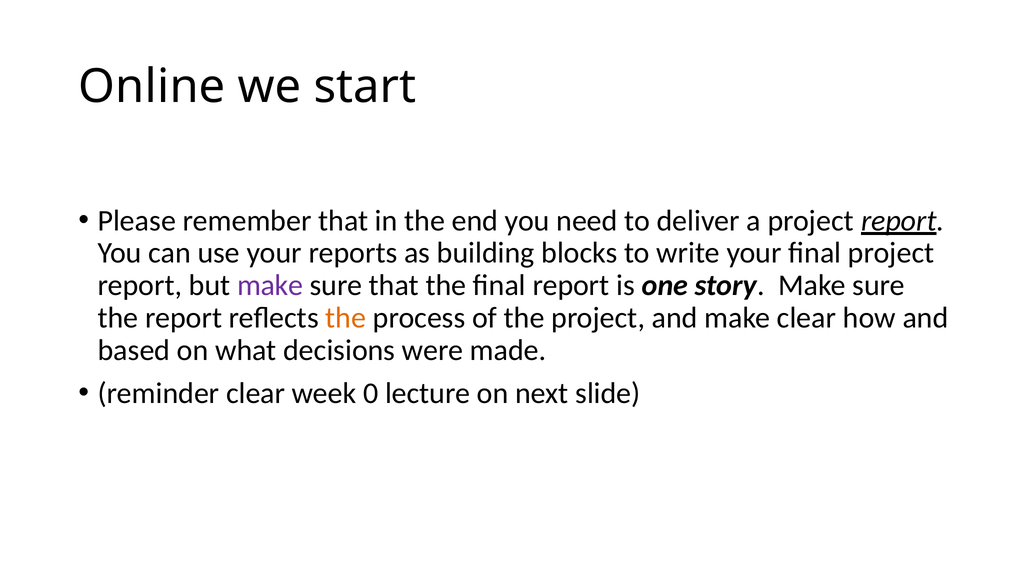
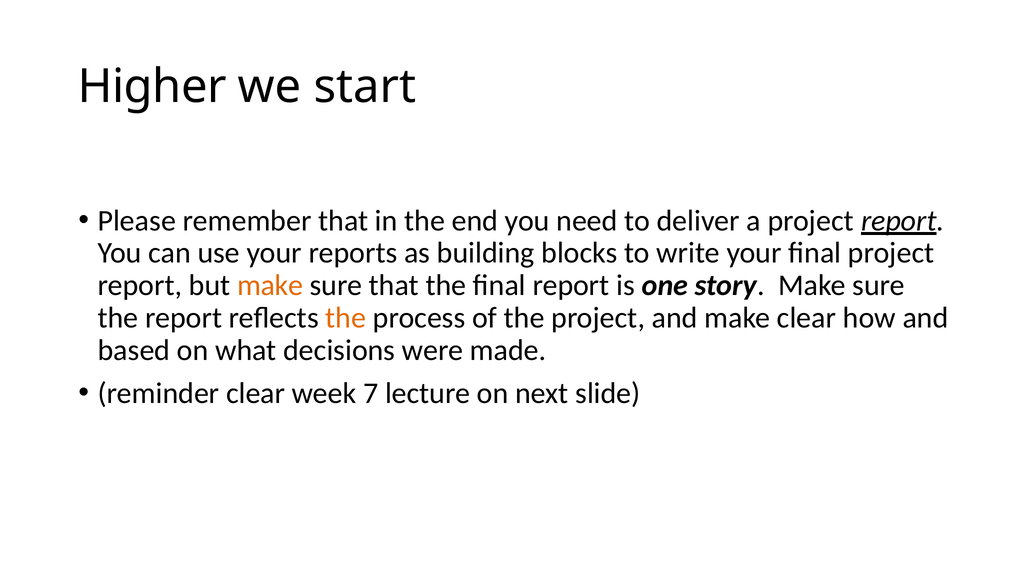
Online: Online -> Higher (152, 86)
make colour: purple -> orange (270, 285)
0: 0 -> 7 (371, 393)
